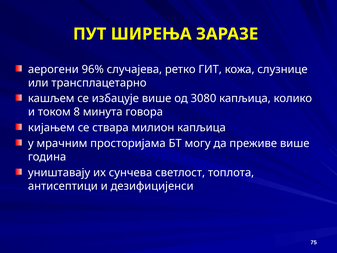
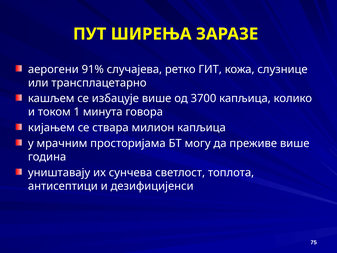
96%: 96% -> 91% (93, 69)
3080: 3080 -> 3700 (203, 98)
8: 8 -> 1 (77, 112)
